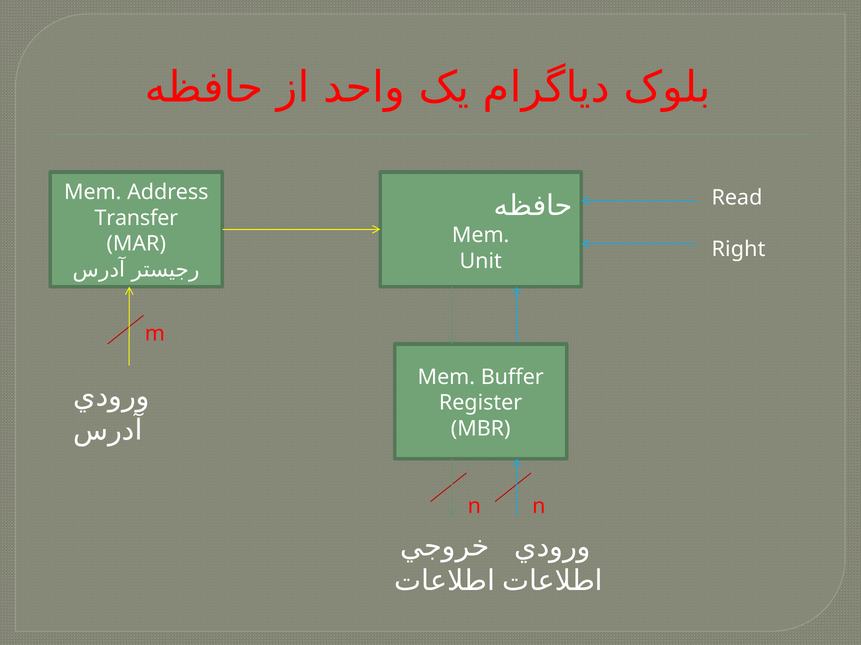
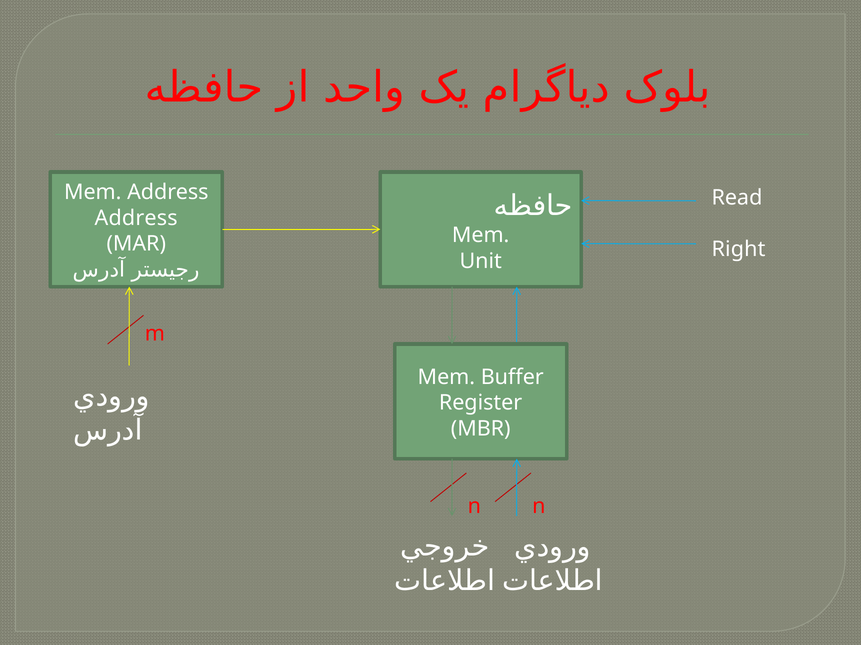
Transfer: Transfer -> Address (136, 218)
